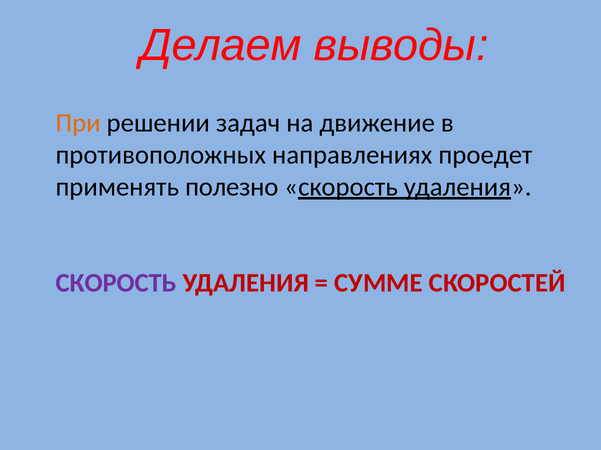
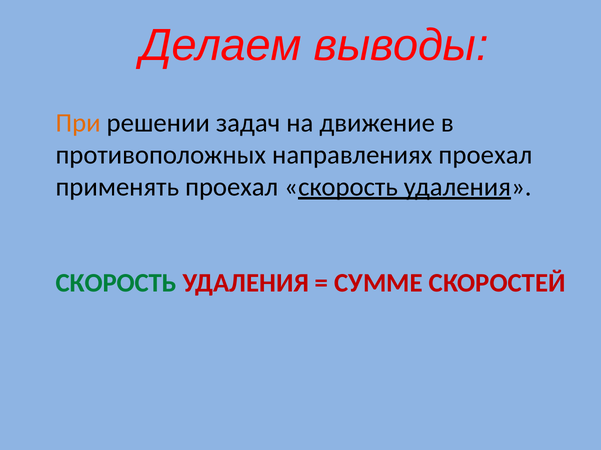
направлениях проедет: проедет -> проехал (485, 155)
применять полезно: полезно -> проехал (232, 187)
СКОРОСТЬ colour: purple -> green (116, 283)
